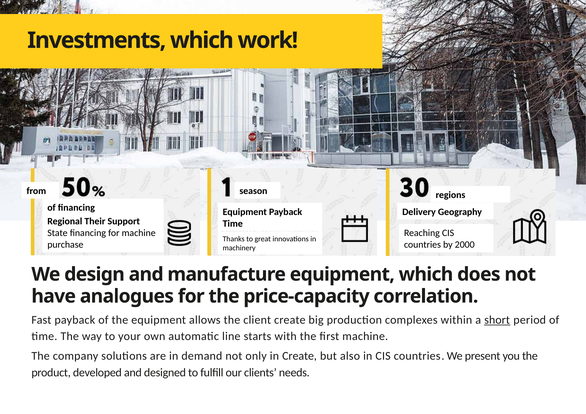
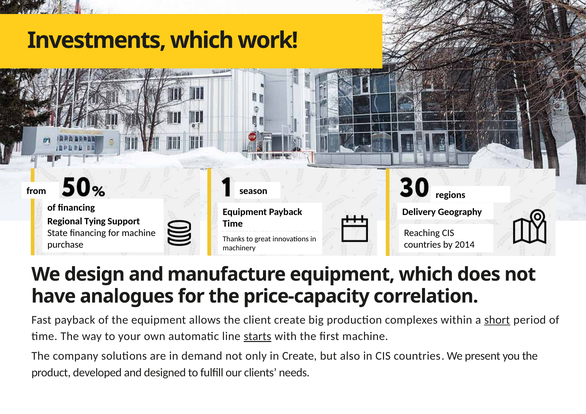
Their: Their -> Tying (95, 221)
2000: 2000 -> 2014 (465, 245)
starts underline: none -> present (257, 337)
